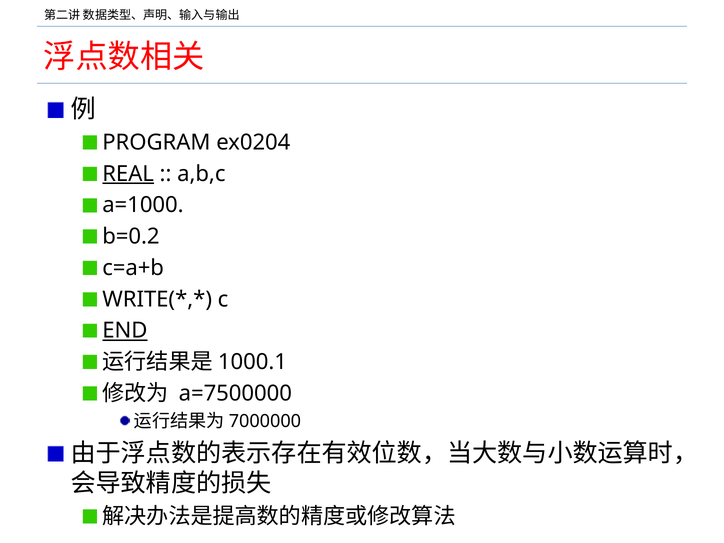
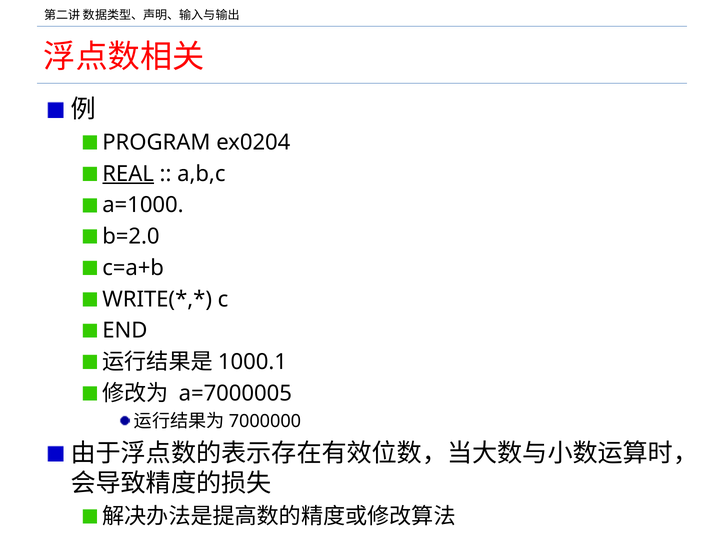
b=0.2: b=0.2 -> b=2.0 (131, 237)
END underline: present -> none (125, 331)
a=7500000: a=7500000 -> a=7000005 (235, 393)
